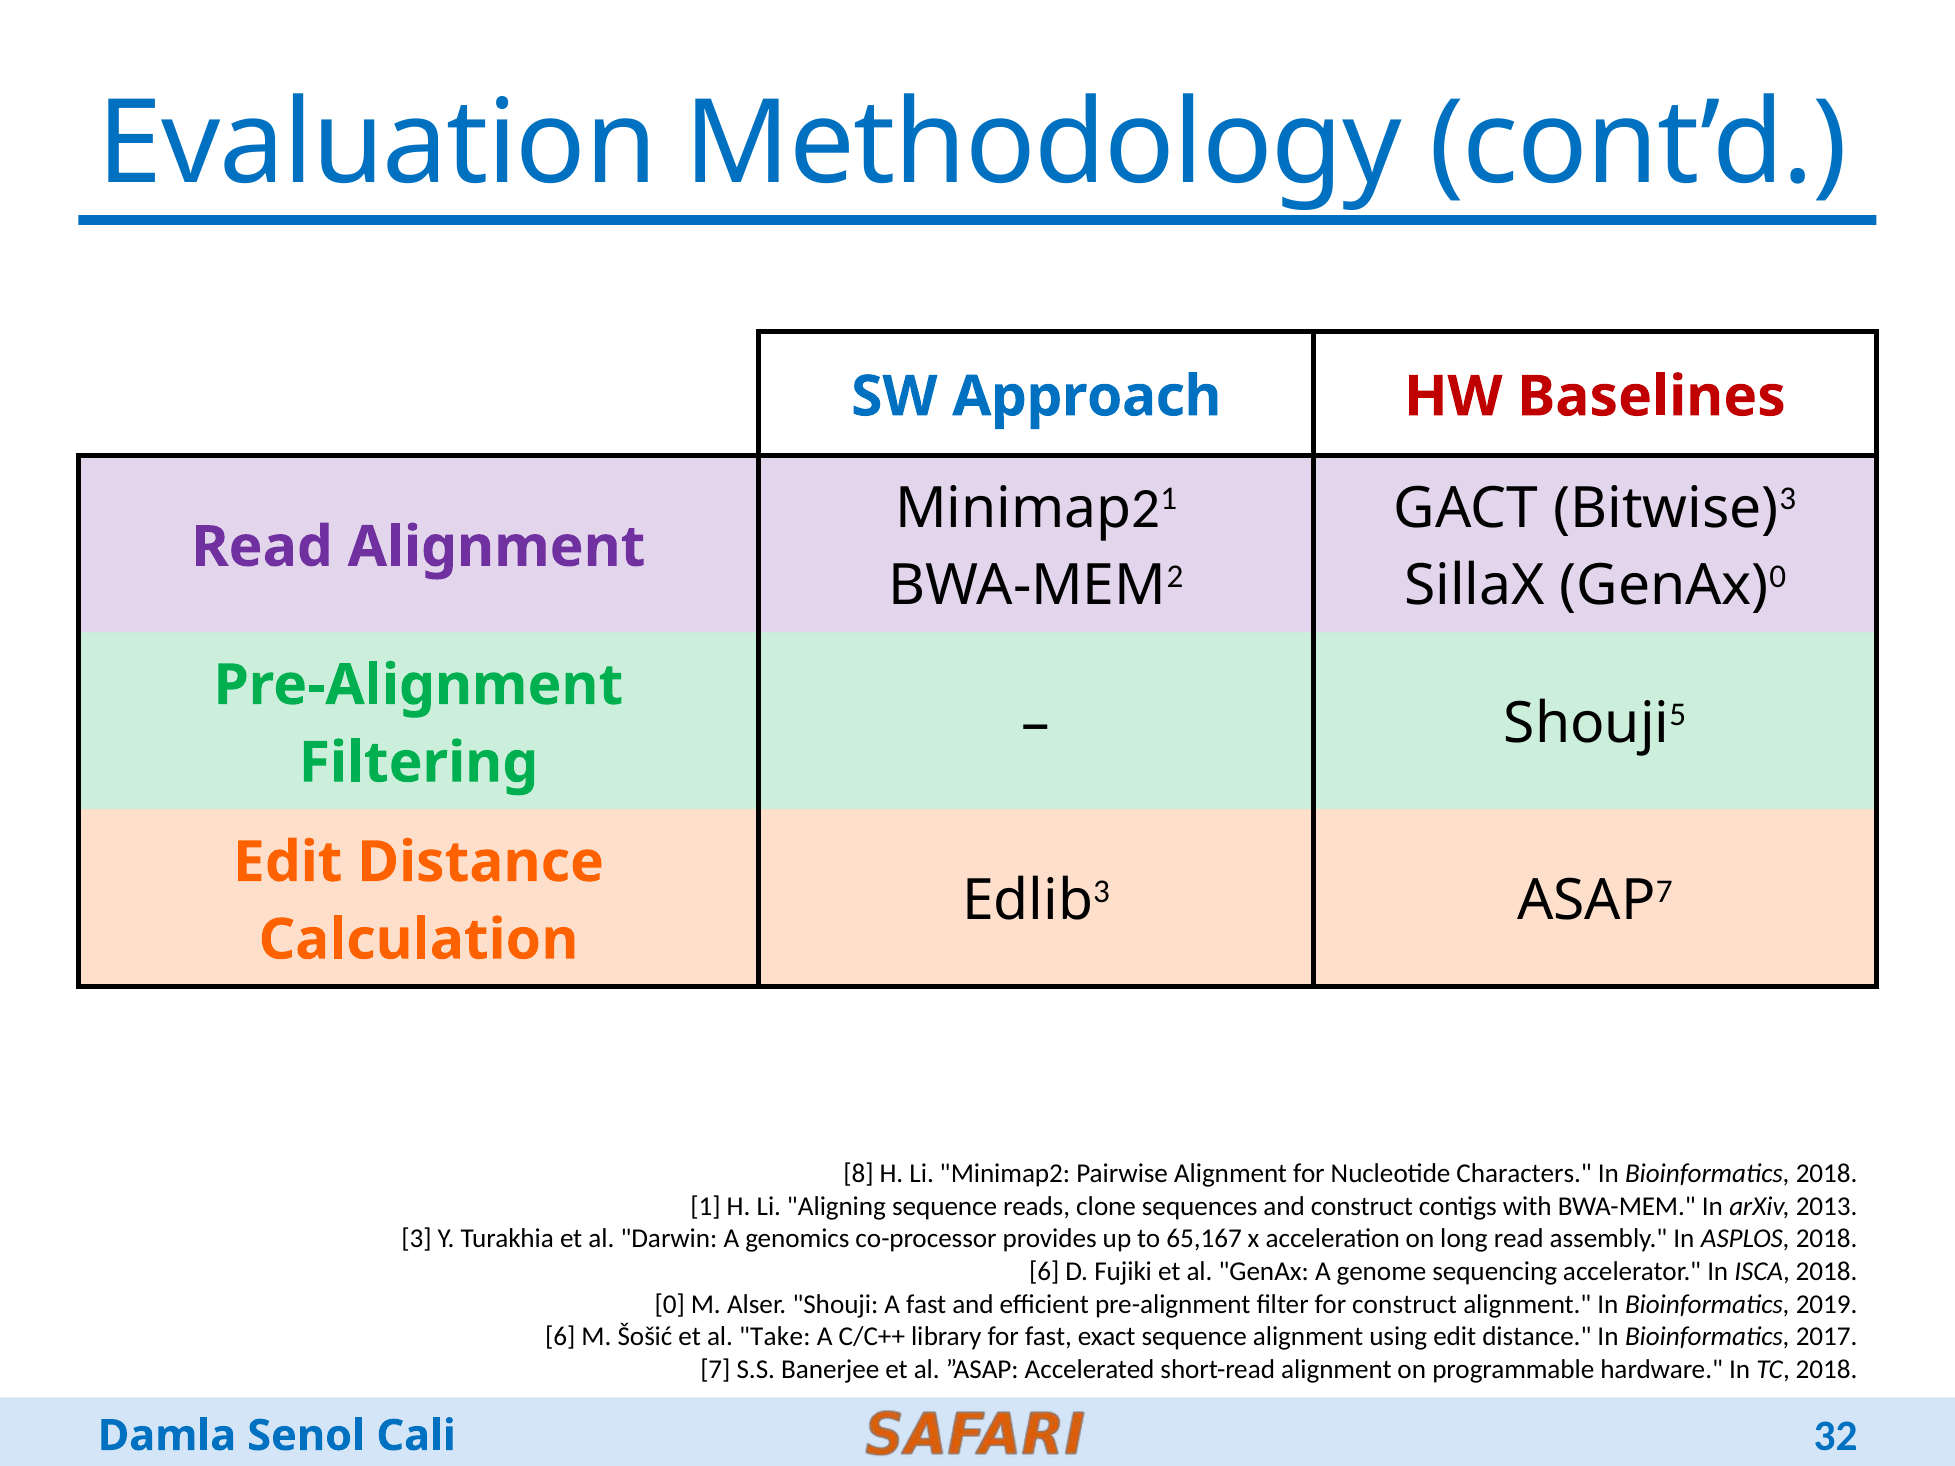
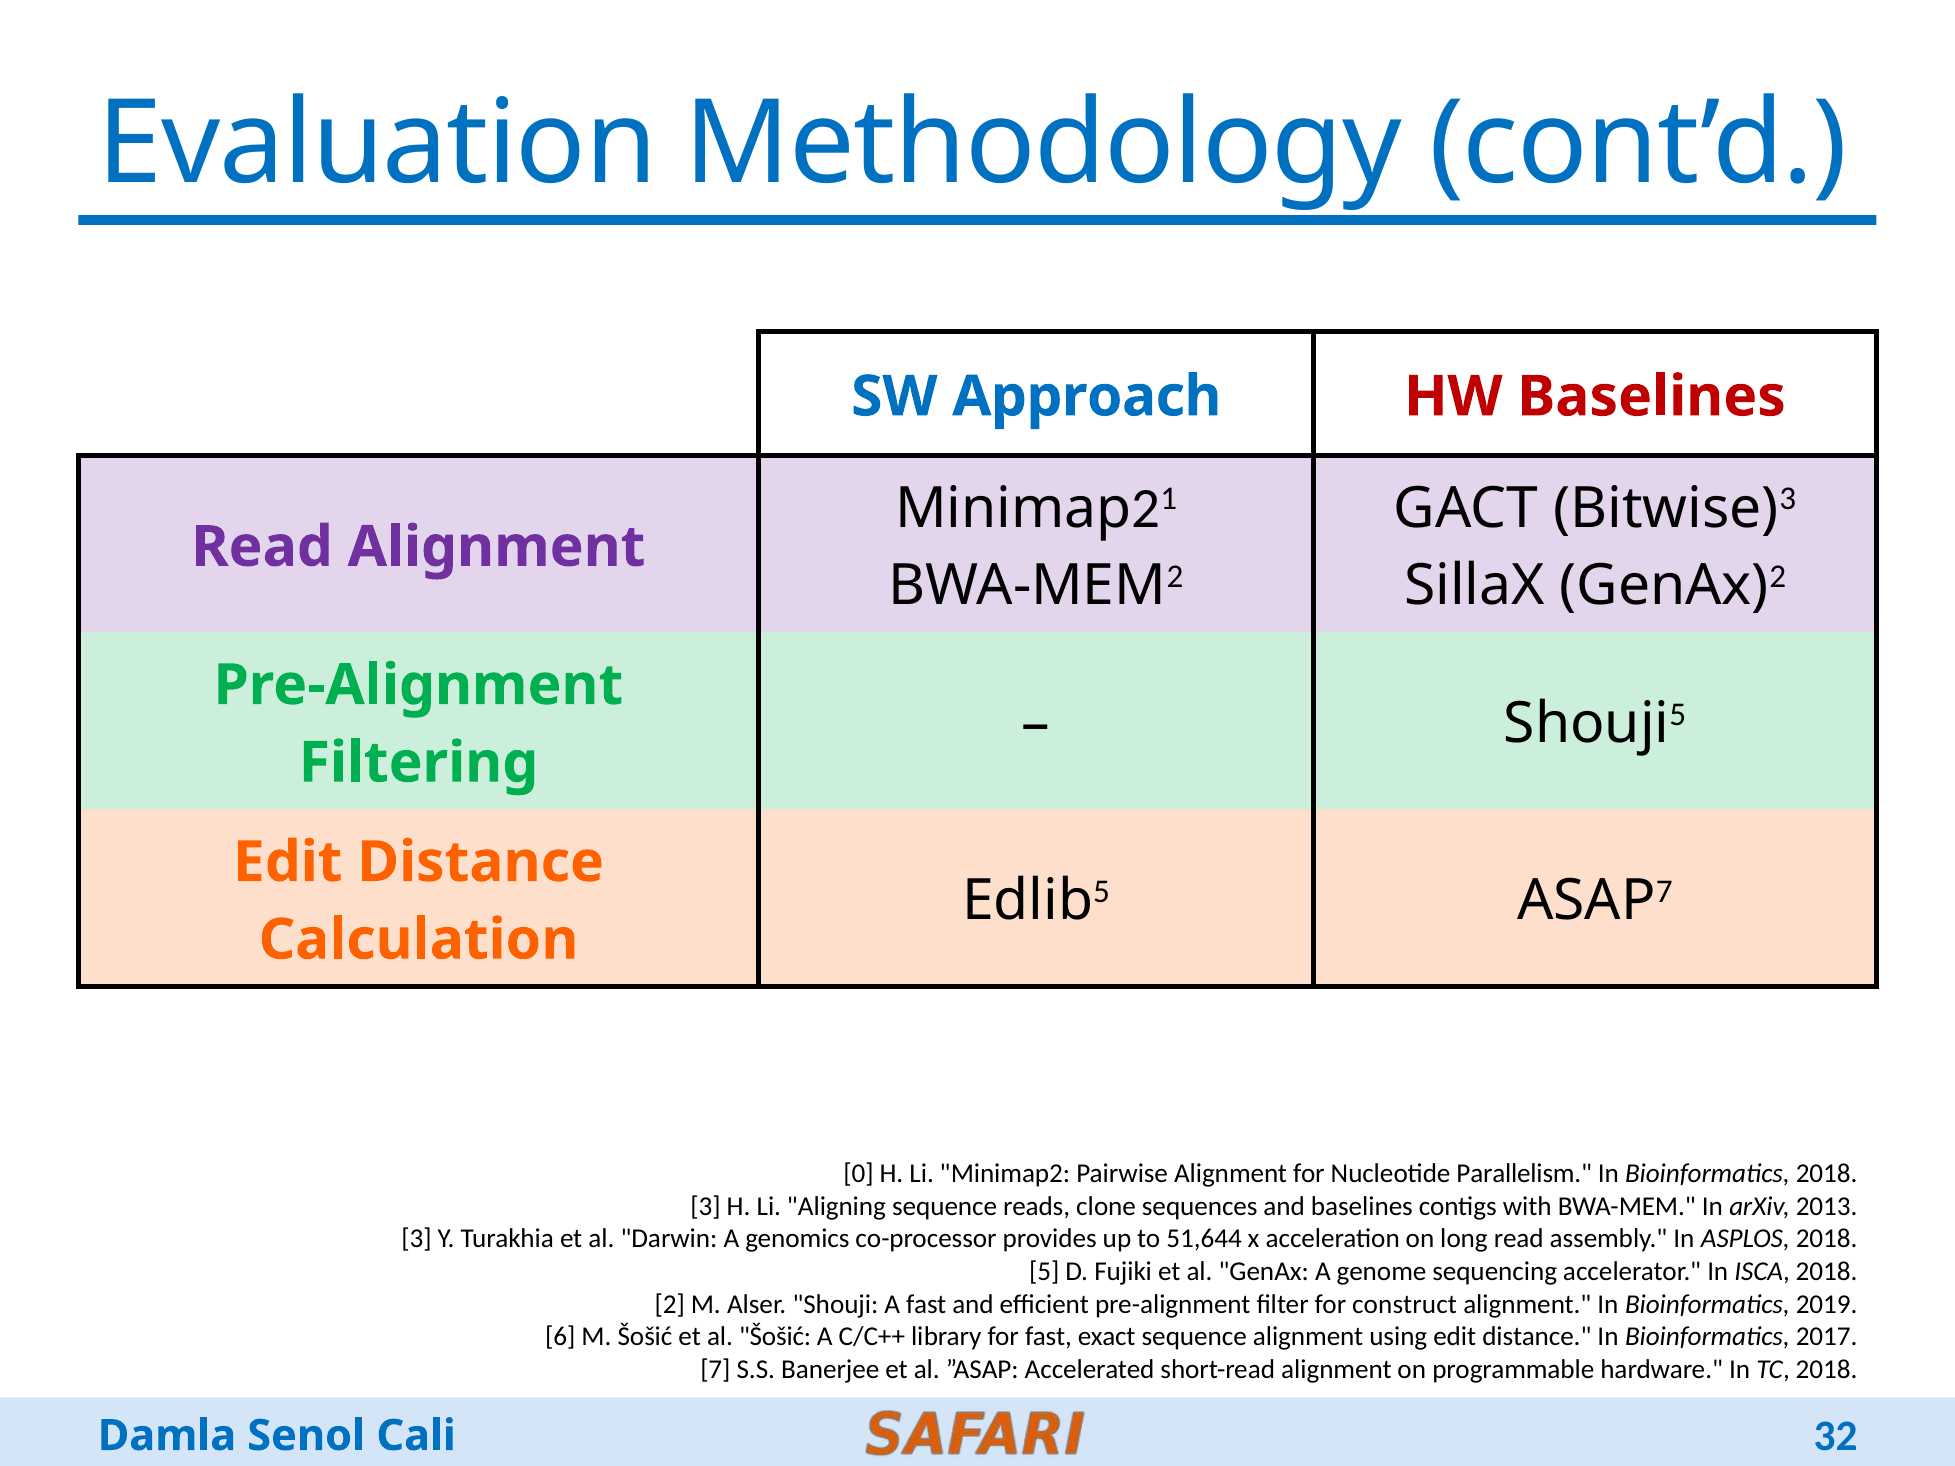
GenAx 0: 0 -> 2 (1778, 577)
Edlib 3: 3 -> 5 (1102, 892)
8: 8 -> 0 (858, 1174)
Characters: Characters -> Parallelism (1524, 1174)
1: 1 -> 3 (706, 1207)
and construct: construct -> baselines (1362, 1207)
65,167: 65,167 -> 51,644 (1204, 1239)
6: 6 -> 5 (1044, 1272)
0: 0 -> 2 (670, 1305)
al Take: Take -> Šošić (775, 1337)
